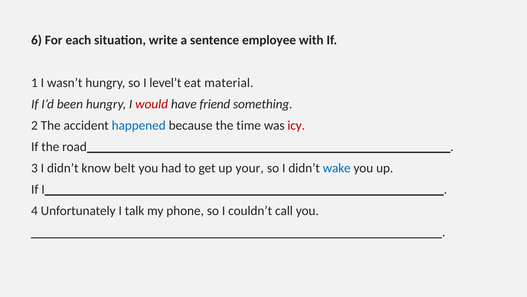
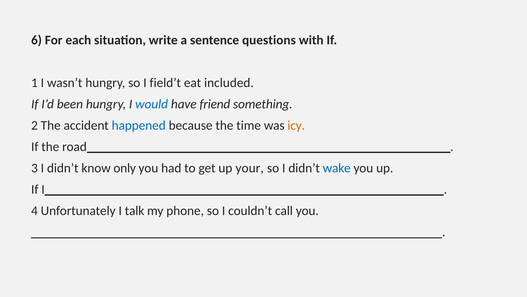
employee: employee -> questions (269, 40)
level’t: level’t -> field’t (165, 83)
material: material -> included (229, 83)
would colour: red -> blue (152, 104)
icy colour: red -> orange (296, 125)
belt: belt -> only (125, 168)
